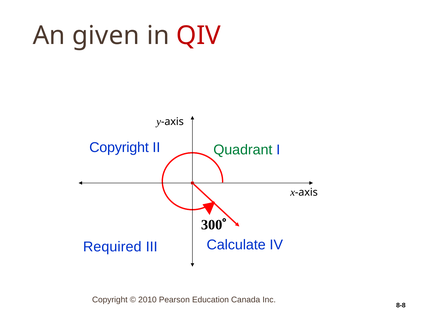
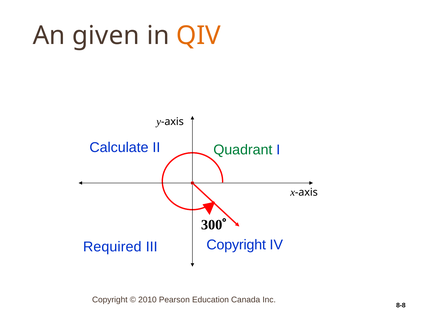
QIV colour: red -> orange (199, 35)
Copyright: Copyright -> Calculate (119, 147)
III Calculate: Calculate -> Copyright (236, 245)
